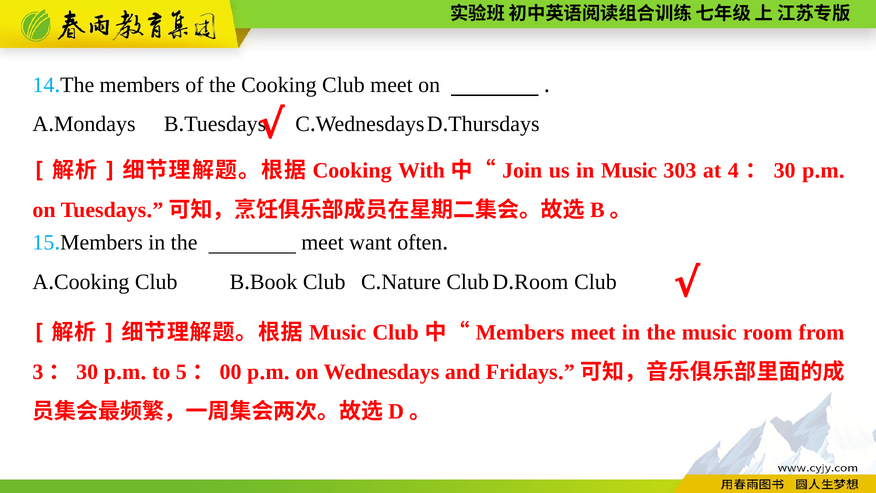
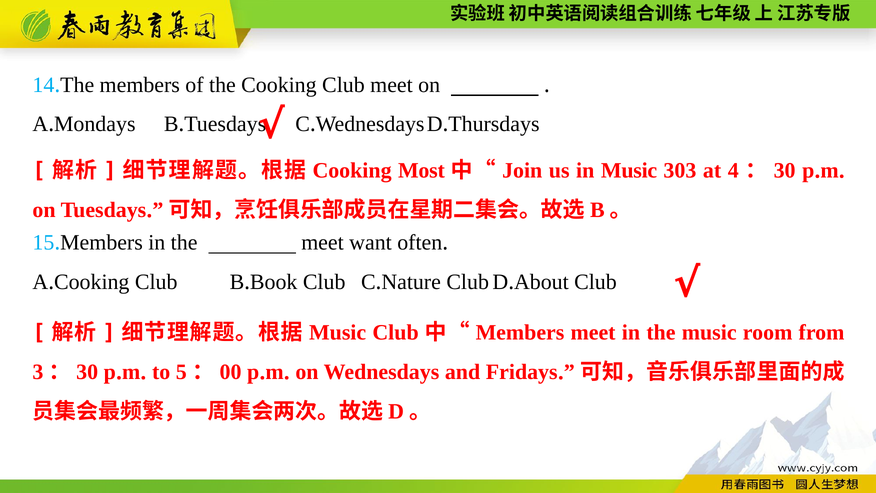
With: With -> Most (421, 171)
Room: Room -> About (541, 282)
